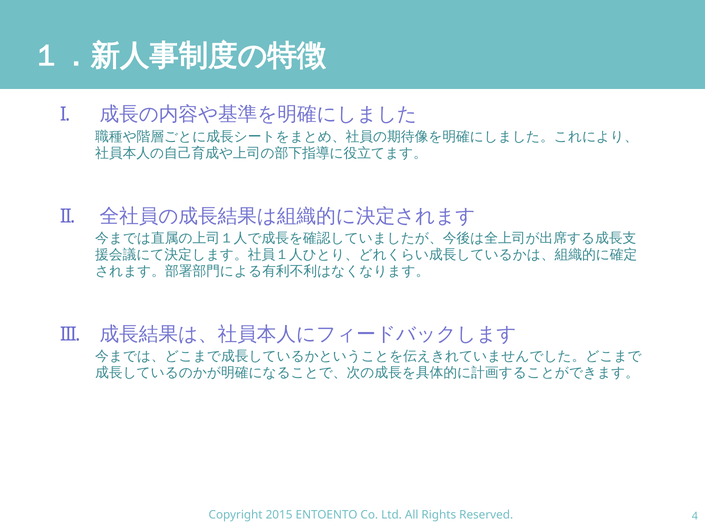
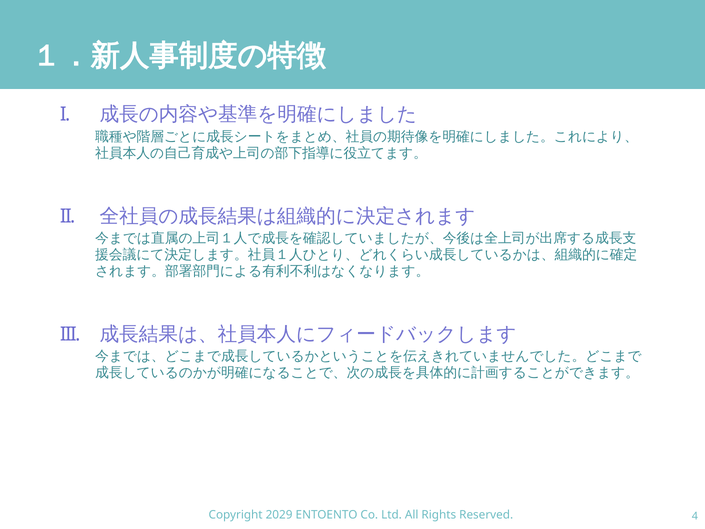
2015: 2015 -> 2029 (279, 514)
